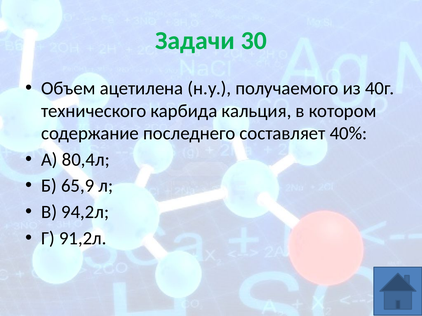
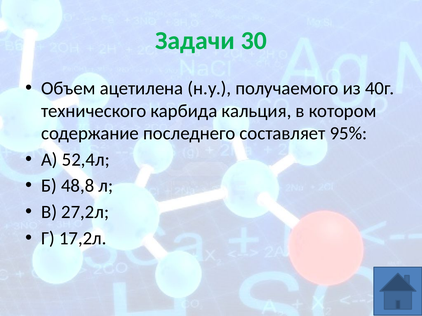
40%: 40% -> 95% (348, 134)
80,4л: 80,4л -> 52,4л (86, 160)
65,9: 65,9 -> 48,8 (78, 186)
94,2л: 94,2л -> 27,2л (85, 212)
91,2л: 91,2л -> 17,2л (83, 239)
